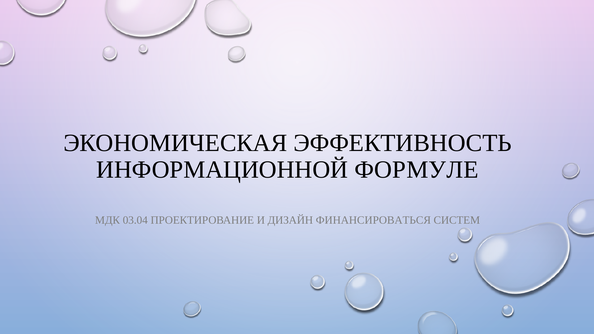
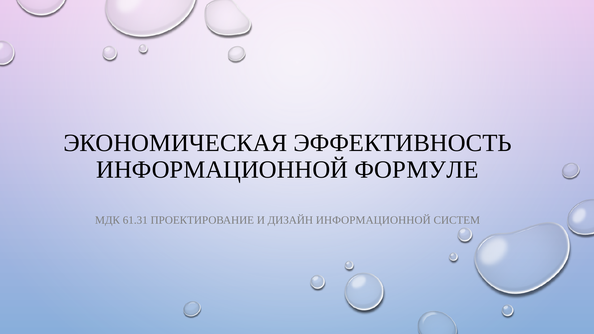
03.04: 03.04 -> 61.31 (135, 220)
ДИЗАЙН ФИНАНСИРОВАТЬСЯ: ФИНАНСИРОВАТЬСЯ -> ИНФОРМАЦИОННОЙ (373, 220)
